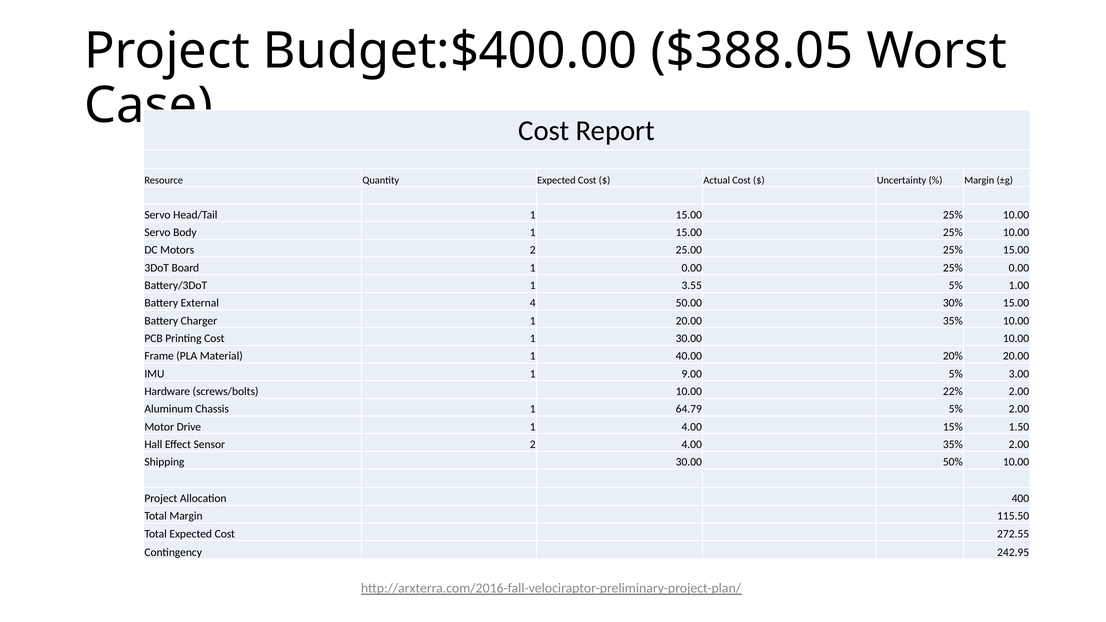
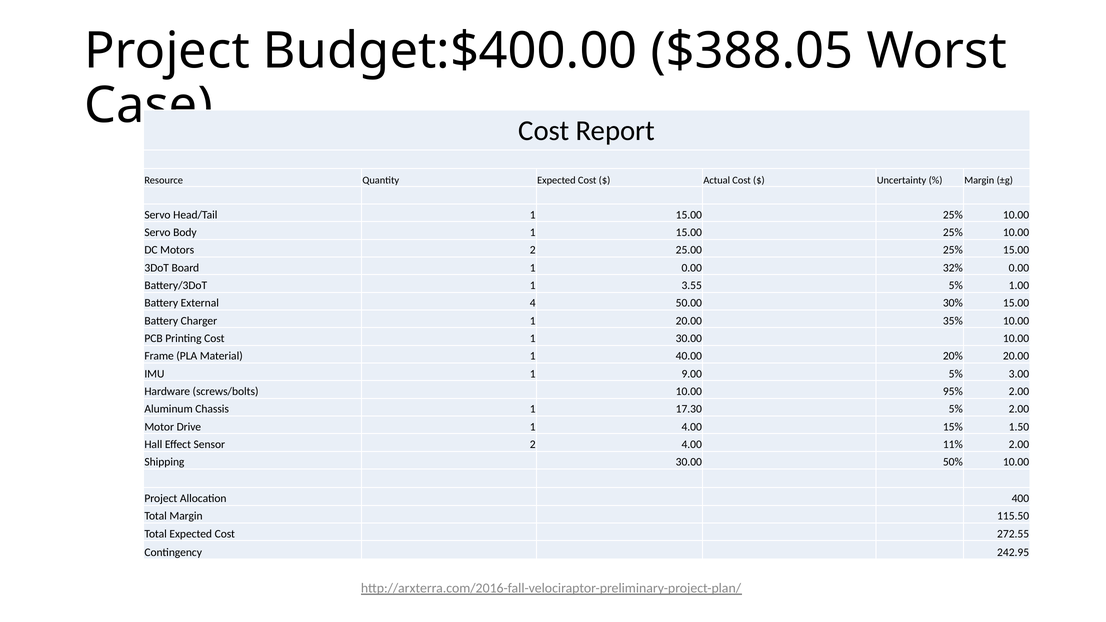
0.00 25%: 25% -> 32% (953, 268)
22%: 22% -> 95% (953, 392)
64.79: 64.79 -> 17.30 (689, 409)
4.00 35%: 35% -> 11% (953, 445)
